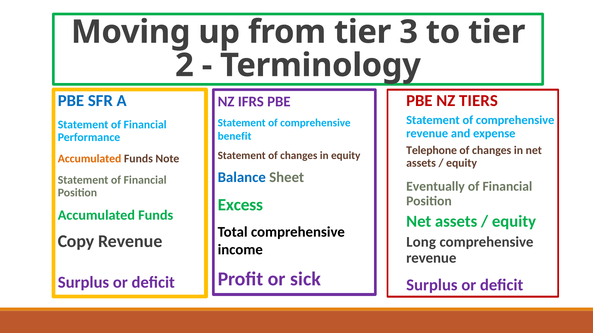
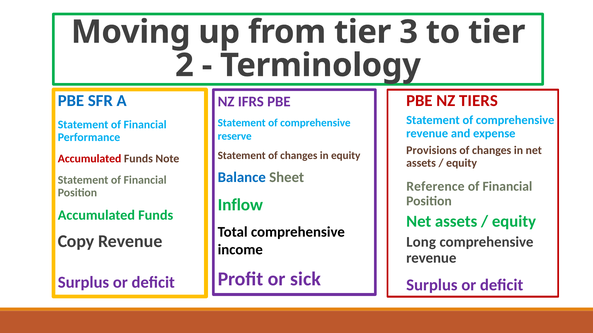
benefit: benefit -> reserve (235, 136)
Telephone: Telephone -> Provisions (431, 150)
Accumulated colour: orange -> red (90, 159)
Eventually: Eventually -> Reference (435, 187)
Excess: Excess -> Inflow (240, 205)
